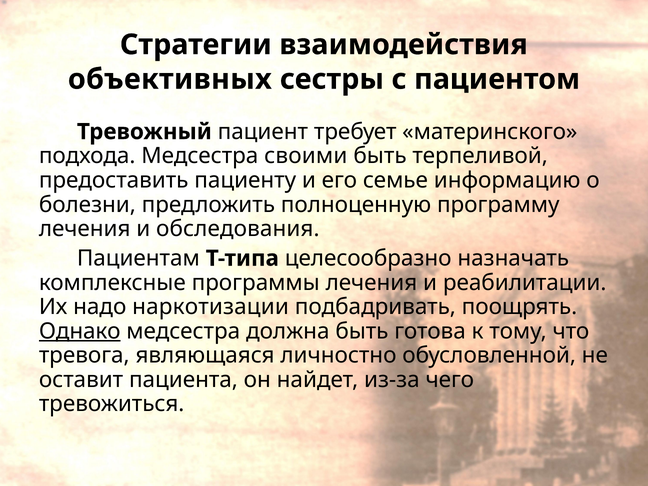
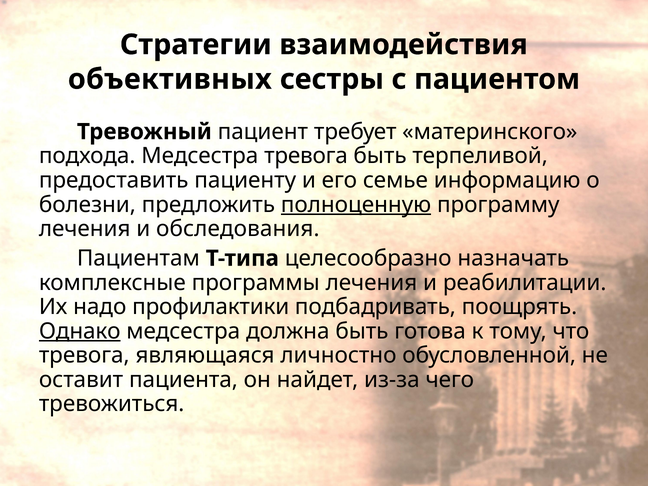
Медсестра своими: своими -> тревога (306, 156)
полноценную underline: none -> present (356, 205)
наркотизации: наркотизации -> профилактики (211, 307)
